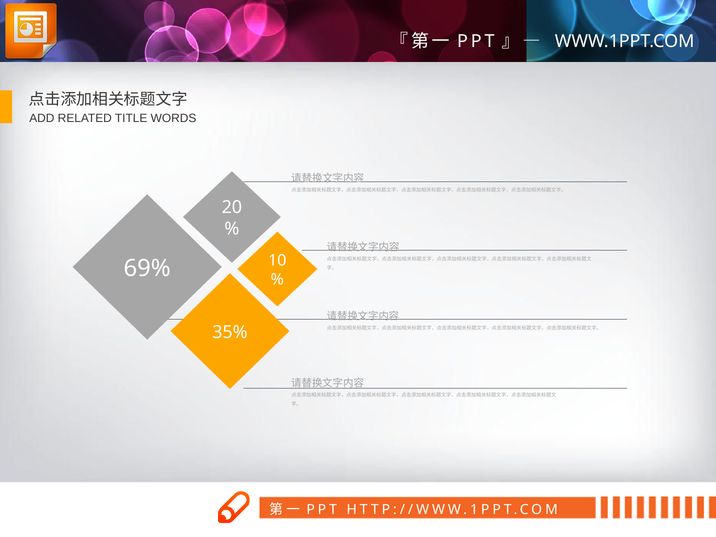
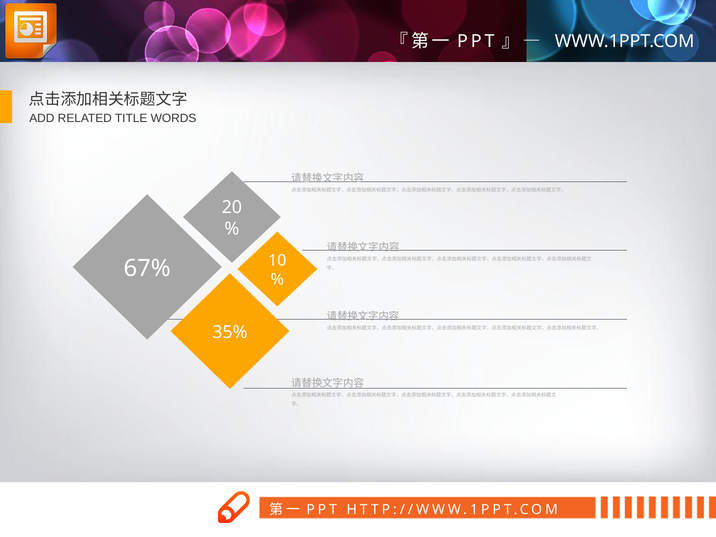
69%: 69% -> 67% (147, 269)
